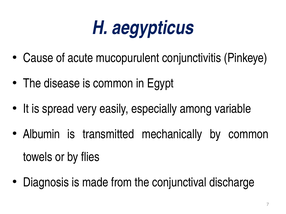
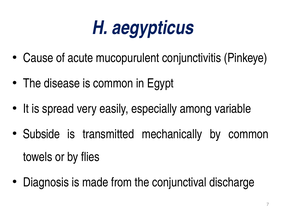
Albumin: Albumin -> Subside (41, 134)
